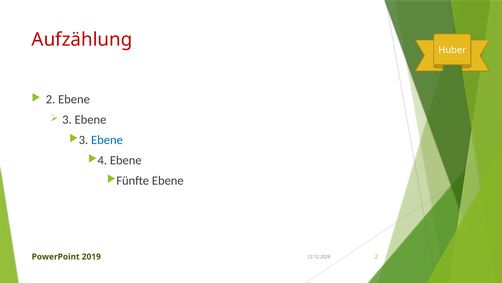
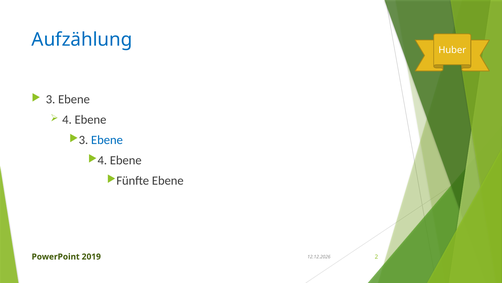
Aufzählung colour: red -> blue (82, 40)
2: 2 -> 3 (51, 99)
3: 3 -> 4 (67, 120)
